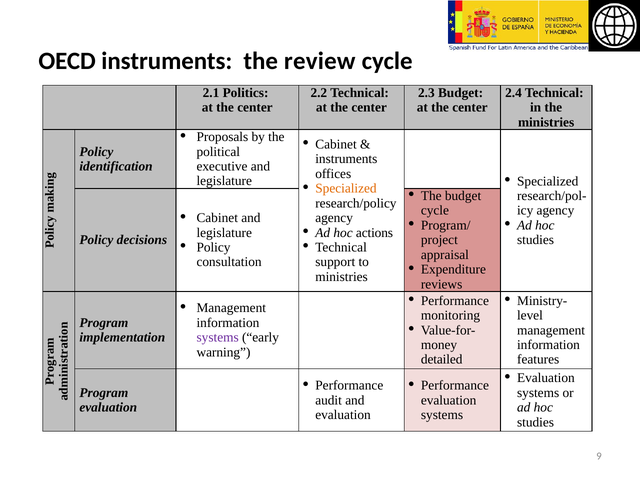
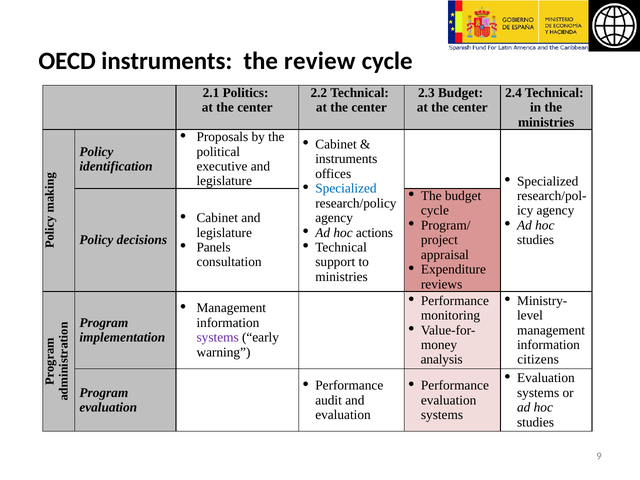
Specialized colour: orange -> blue (346, 188)
Policy: Policy -> Panels (214, 247)
detailed: detailed -> analysis (442, 360)
features: features -> citizens (538, 360)
